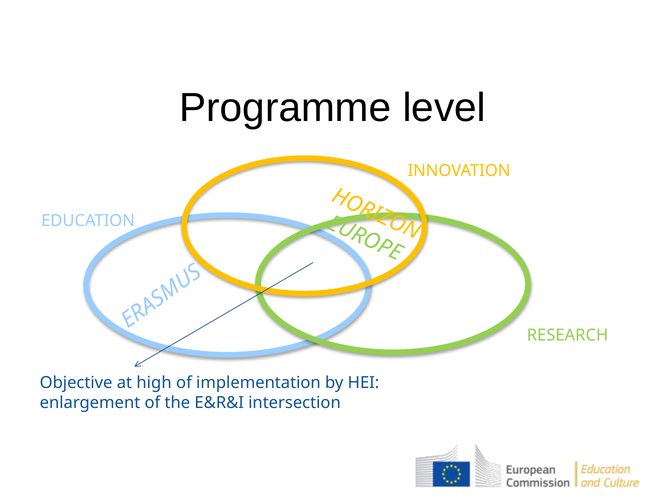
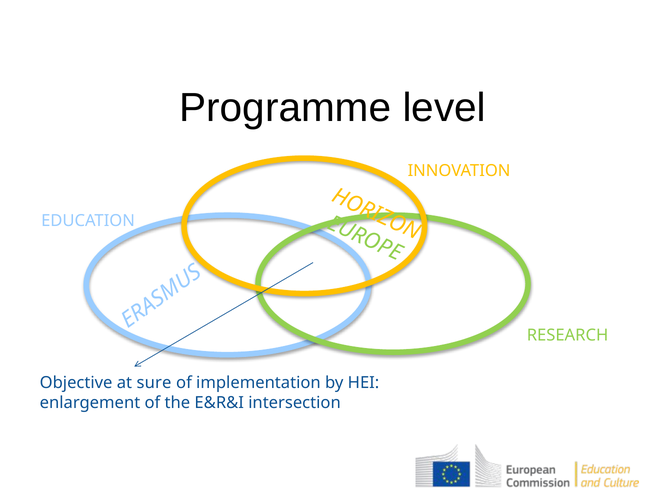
high: high -> sure (154, 383)
